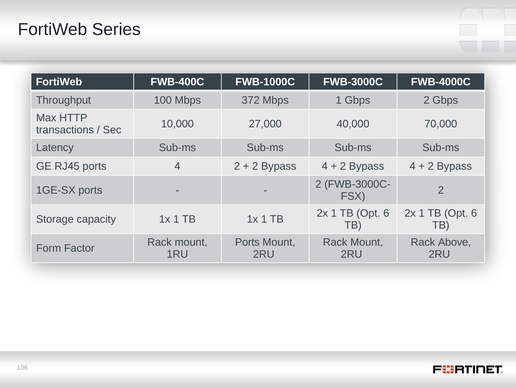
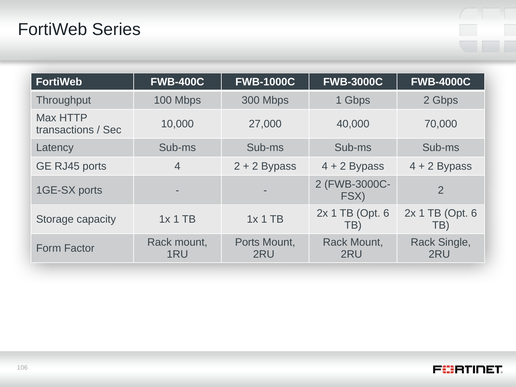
372: 372 -> 300 (251, 100)
Above: Above -> Single (454, 242)
